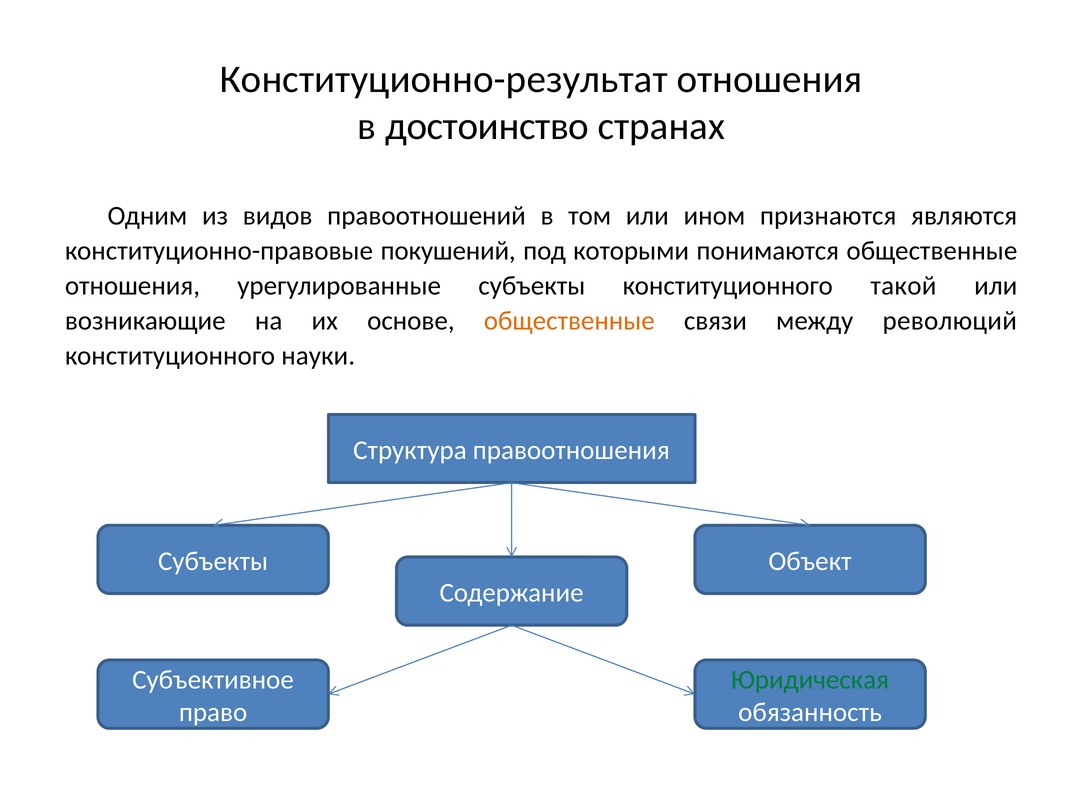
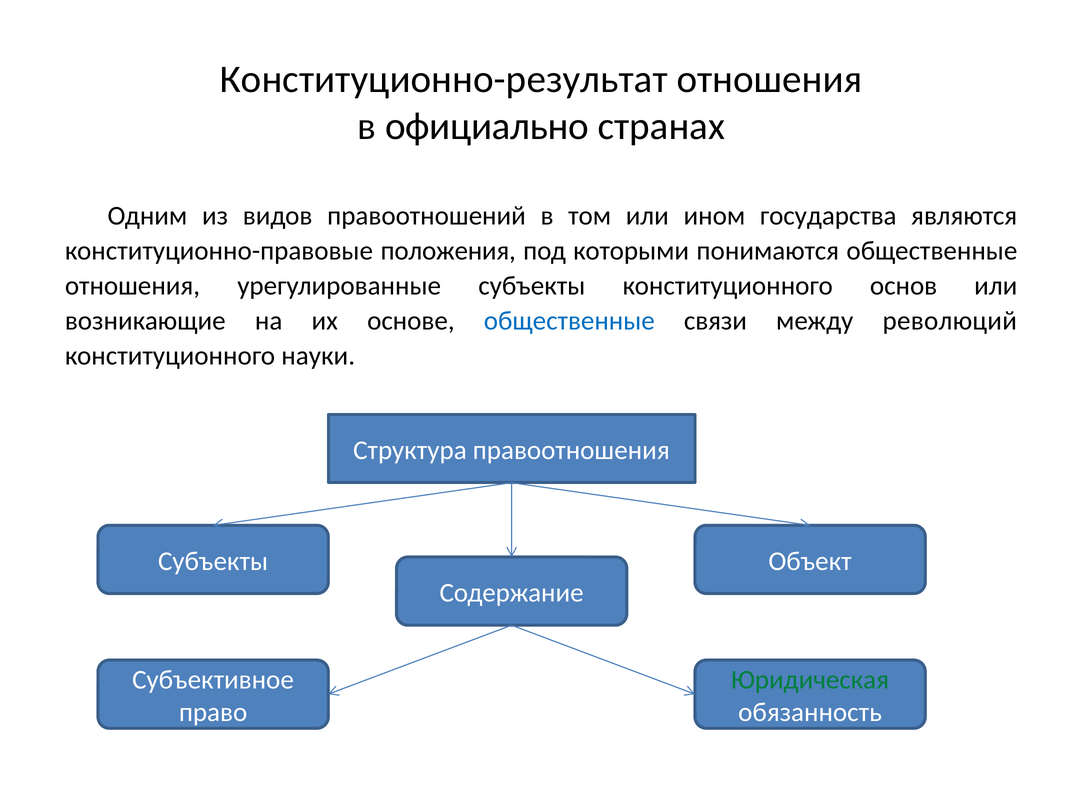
достоинство: достоинство -> официально (487, 126)
признаются: признаются -> государства (828, 216)
покушений: покушений -> положения (448, 251)
такой: такой -> основ (904, 286)
общественные colour: orange -> blue (569, 321)
